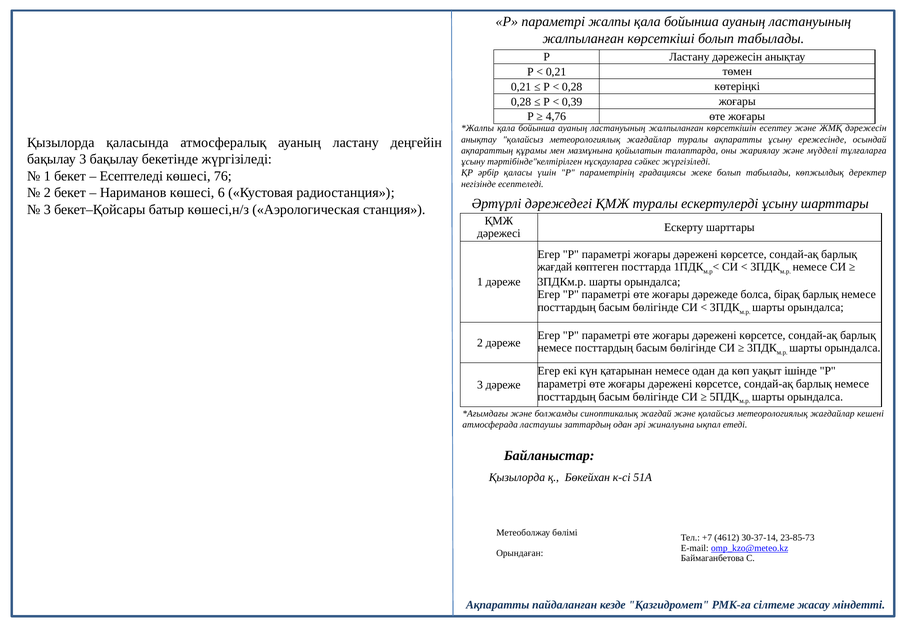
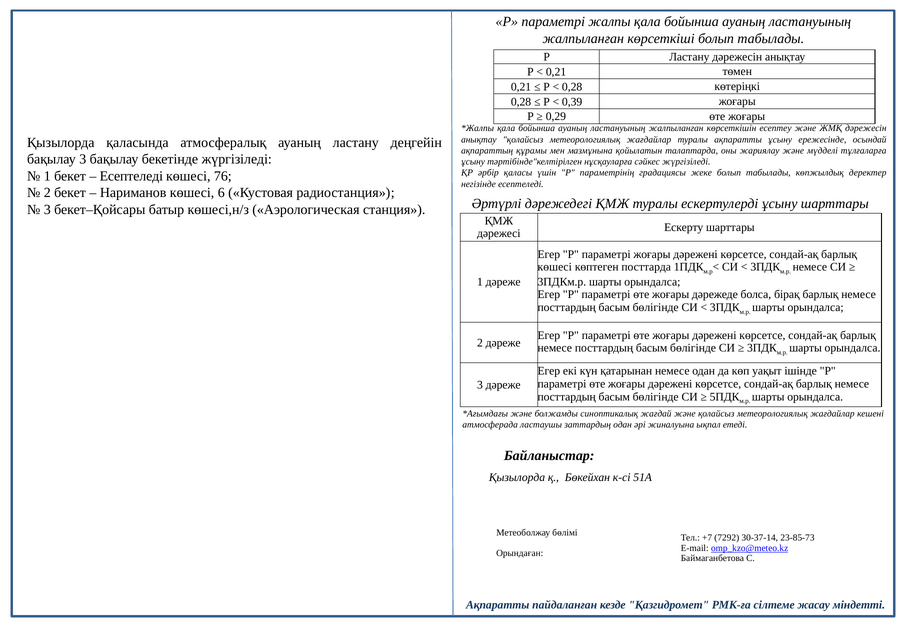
4,76: 4,76 -> 0,29 (556, 117)
жағдай: жағдай -> көшесі (555, 267)
4612: 4612 -> 7292 (727, 538)
